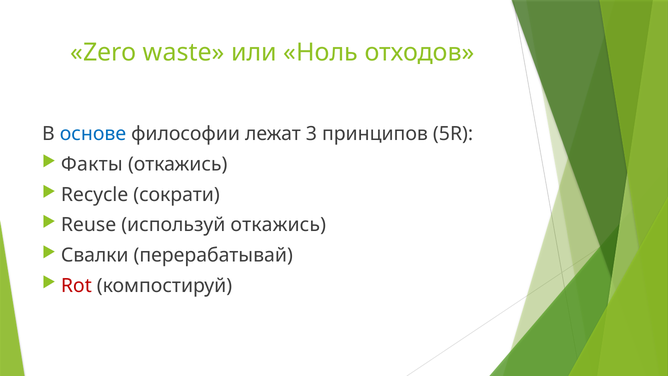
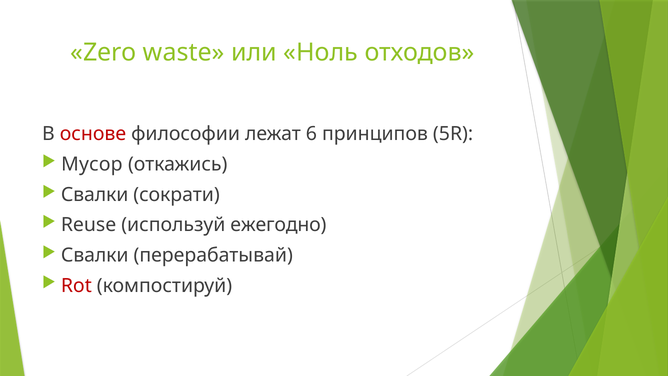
основе colour: blue -> red (93, 134)
3: 3 -> 6 (311, 134)
Факты: Факты -> Мусор (92, 164)
Recycle: Recycle -> Свалки (95, 194)
используй откажись: откажись -> ежегодно (278, 225)
